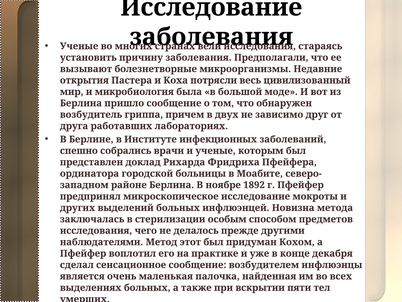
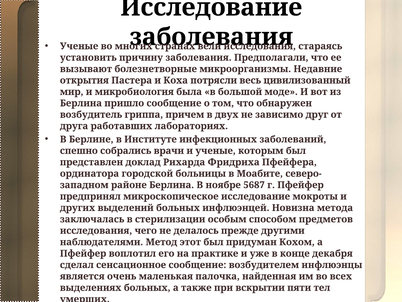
1892: 1892 -> 5687 (254, 185)
